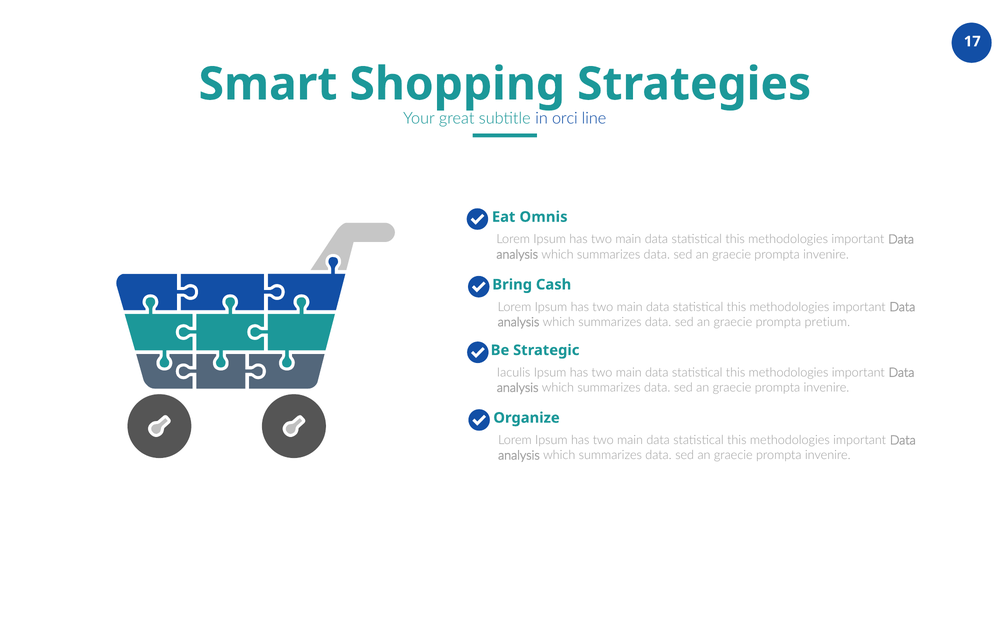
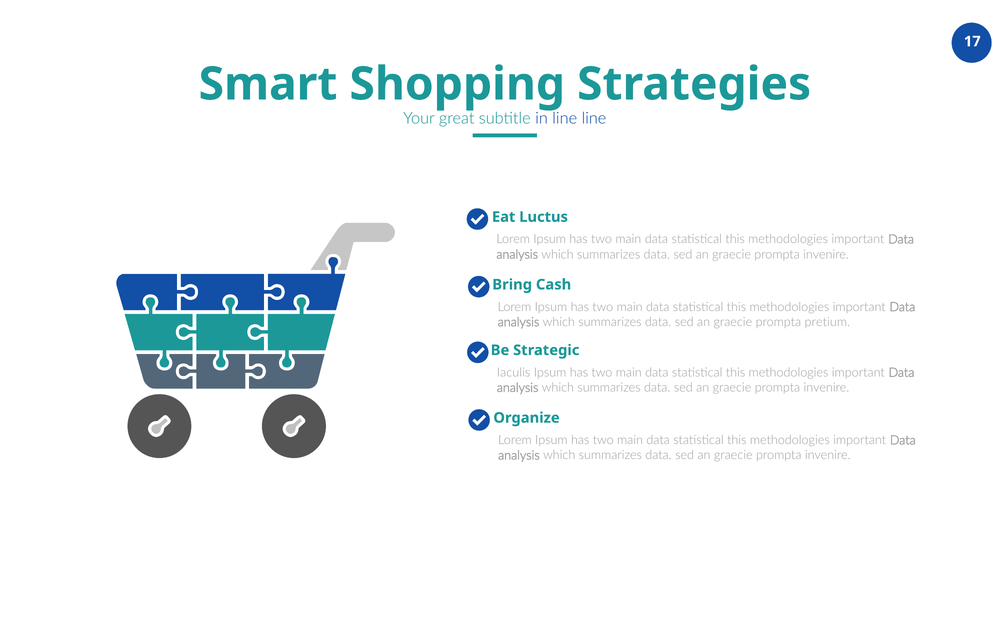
orci: orci -> line (565, 118)
Omnis: Omnis -> Luctus (544, 217)
